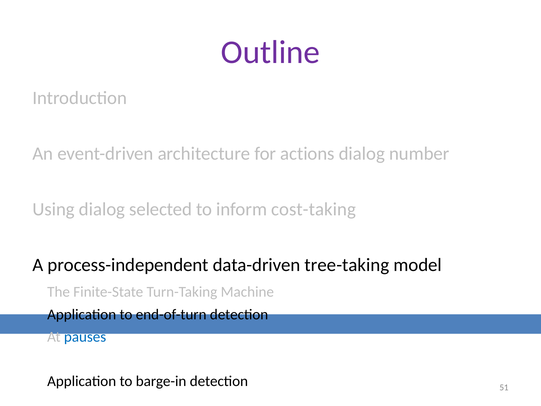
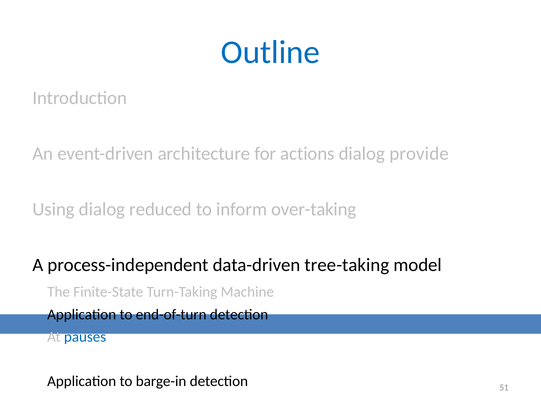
Outline colour: purple -> blue (270, 52)
number: number -> provide (419, 154)
selected: selected -> reduced (161, 209)
cost-taking: cost-taking -> over-taking (314, 209)
